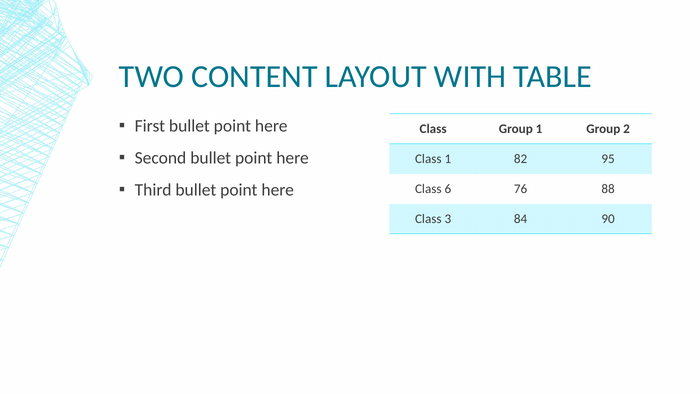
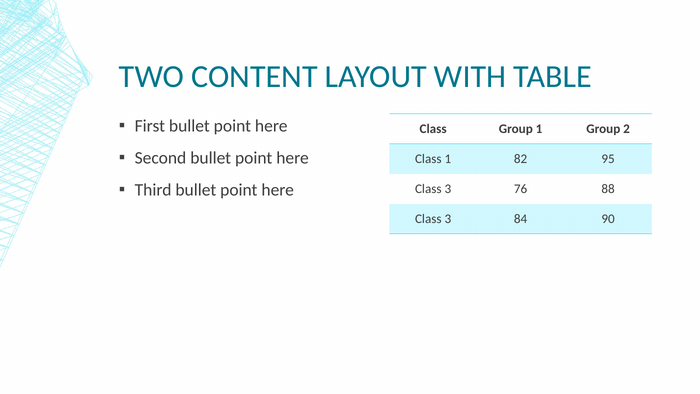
6: 6 -> 3 (448, 189)
